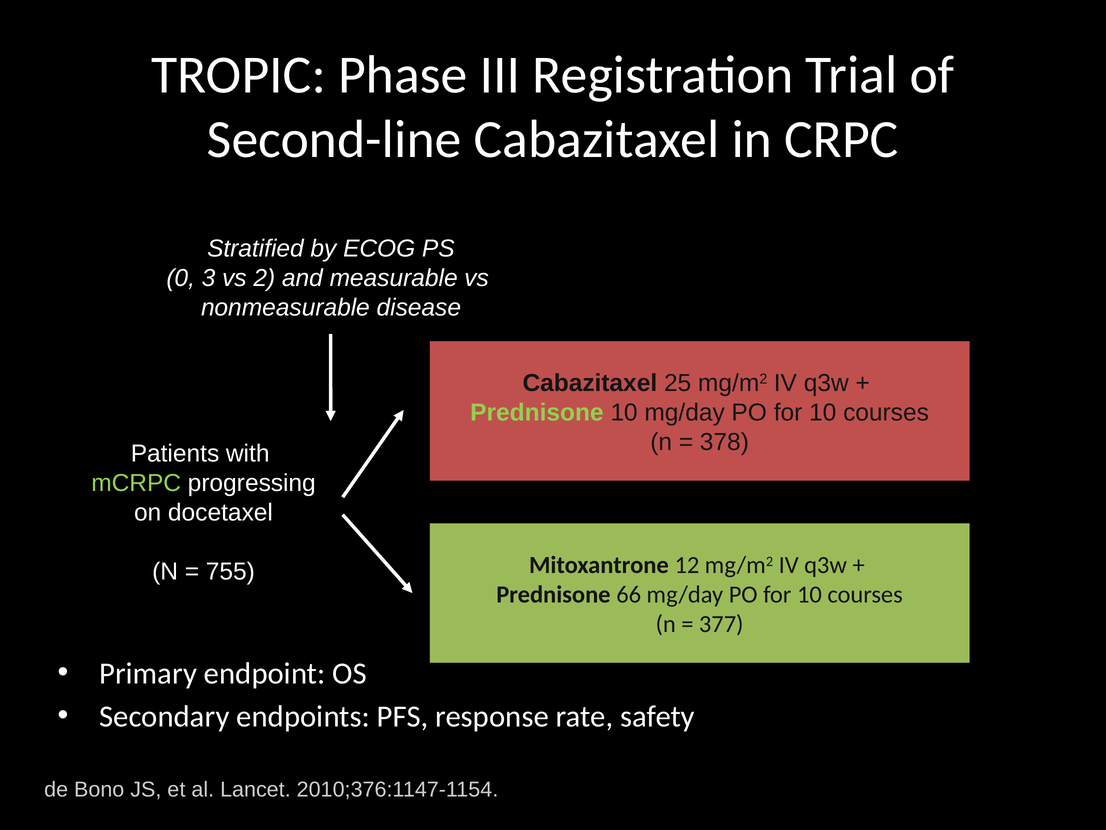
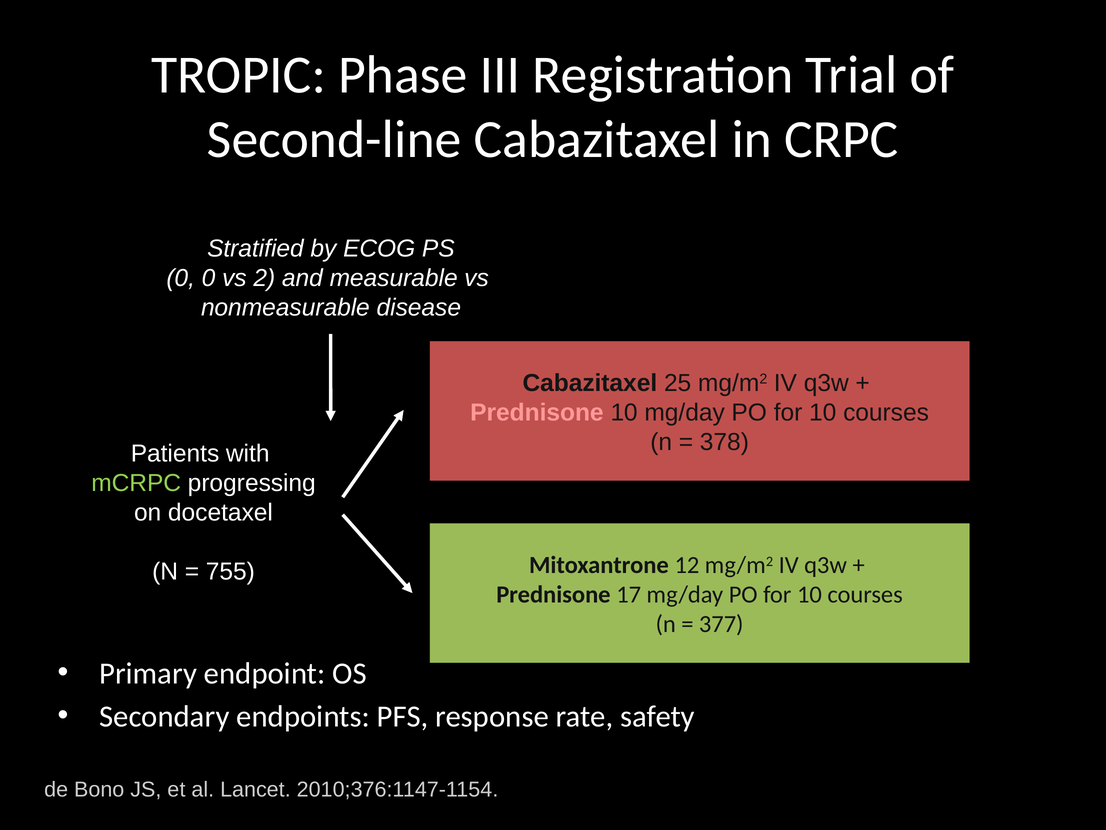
0 3: 3 -> 0 (209, 278)
Prednisone colour: light green -> pink (537, 412)
66: 66 -> 17 (629, 594)
